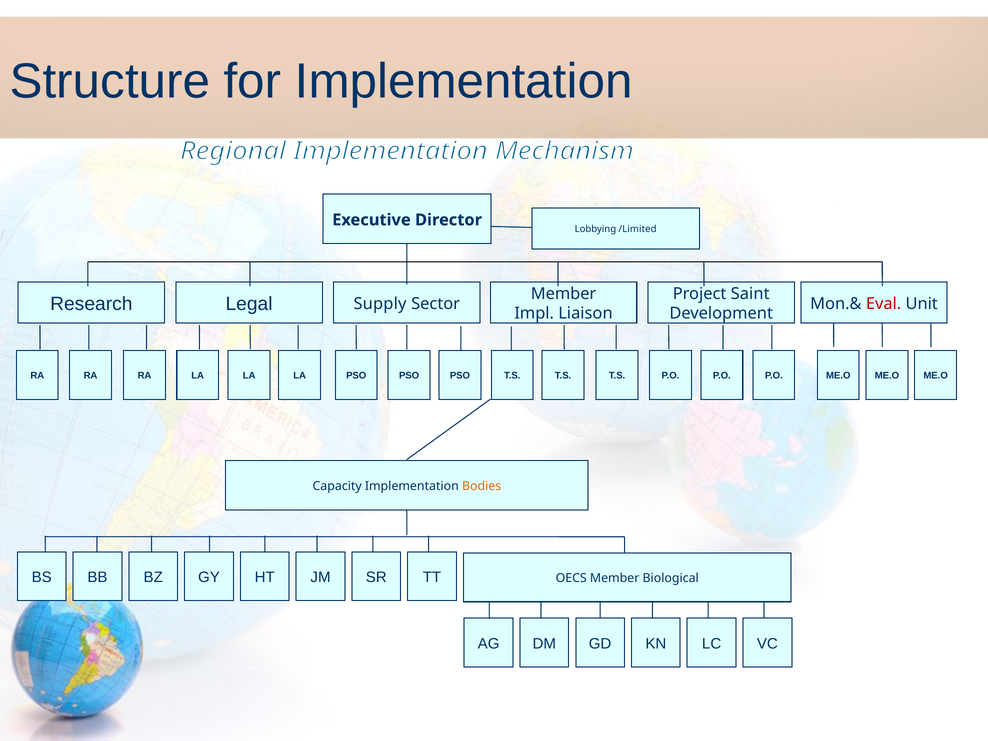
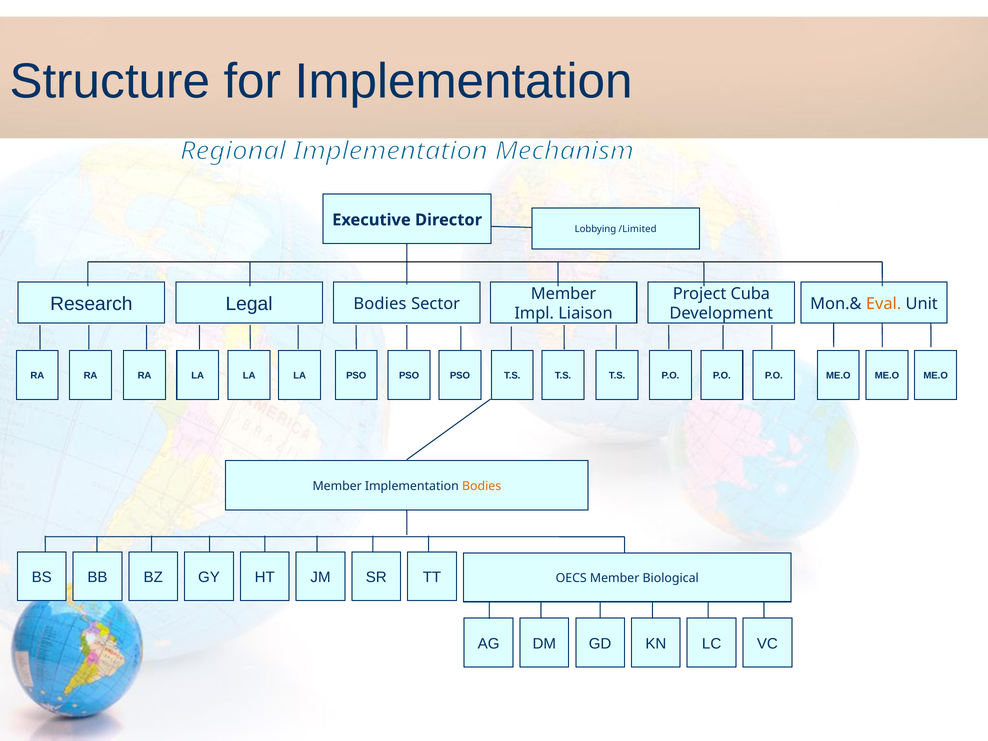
Saint: Saint -> Cuba (750, 294)
Legal Supply: Supply -> Bodies (380, 304)
Eval colour: red -> orange (884, 304)
Capacity: Capacity -> Member (337, 486)
